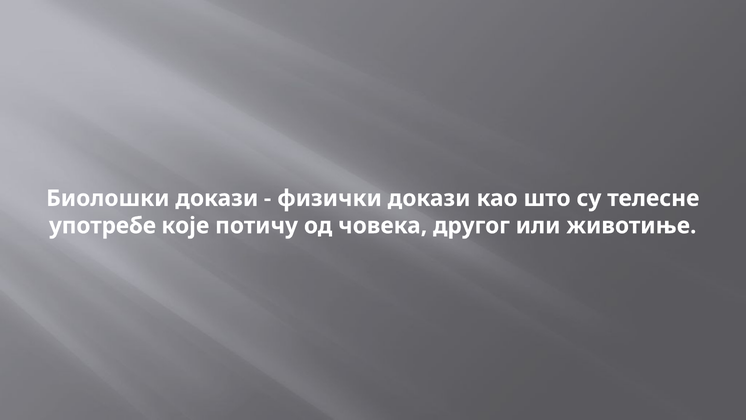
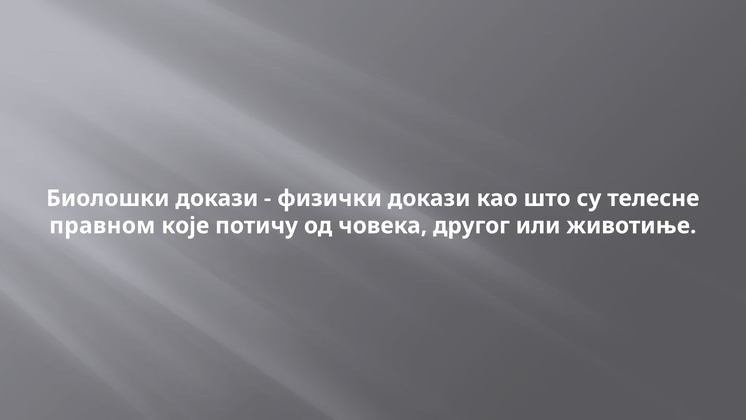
употребе: употребе -> правном (102, 226)
